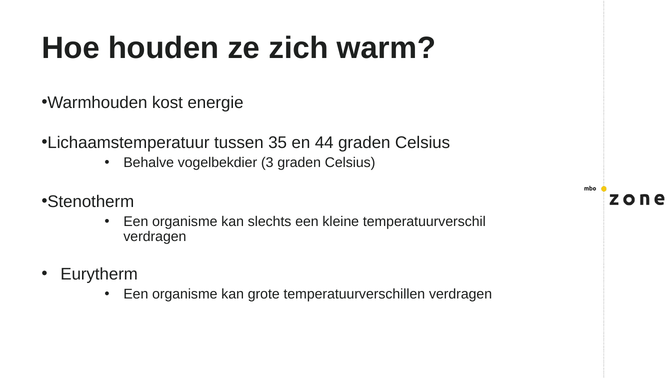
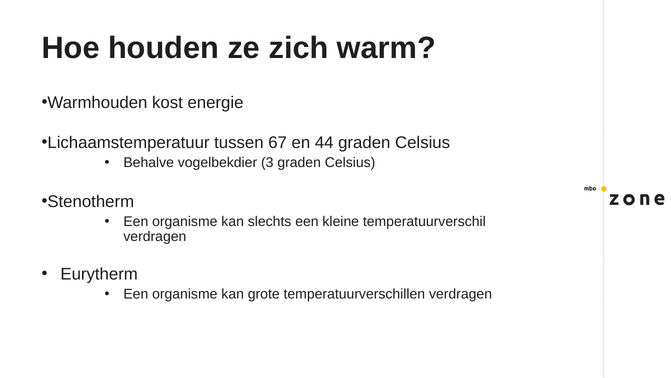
35: 35 -> 67 (278, 143)
